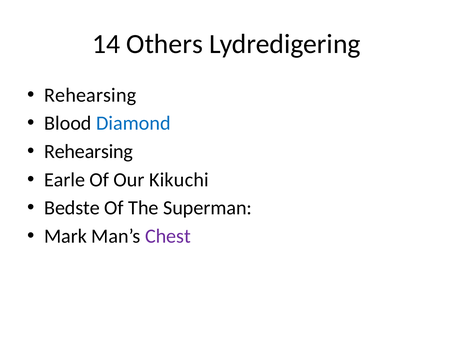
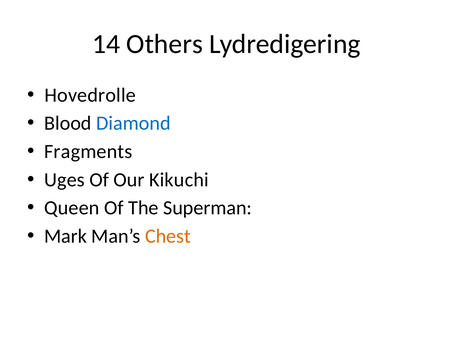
Rehearsing: Rehearsing -> Hovedrolle (90, 95)
Rehearsing: Rehearsing -> Fragments (88, 151)
Earle: Earle -> Uges (65, 180)
Bedste: Bedste -> Queen (72, 208)
Chest colour: purple -> orange (168, 236)
